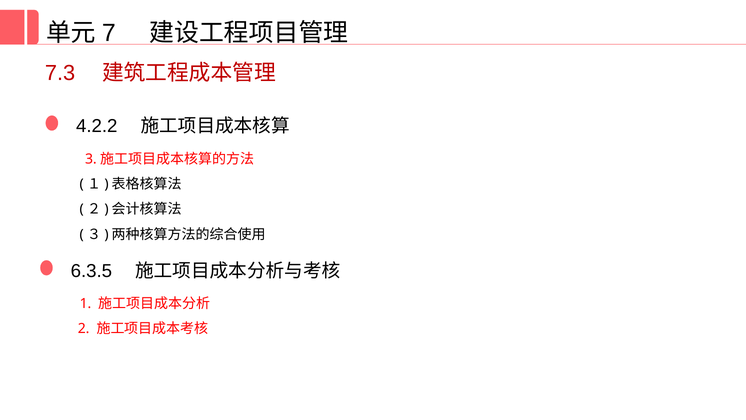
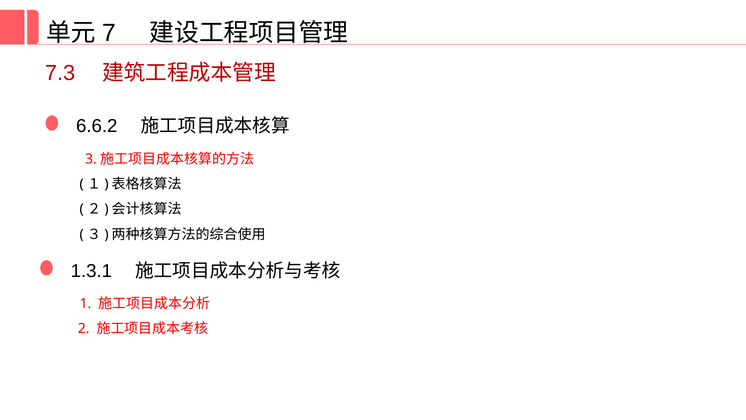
4.2.2: 4.2.2 -> 6.6.2 (97, 126)
6.3.5: 6.3.5 -> 1.3.1 (91, 271)
